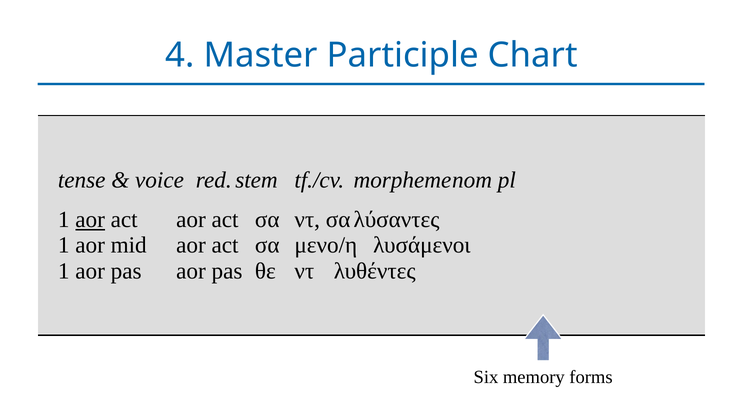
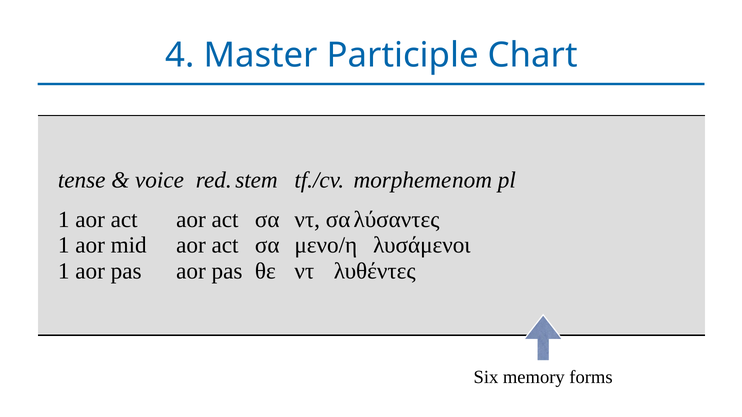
aor underline: present -> none (90, 220)
